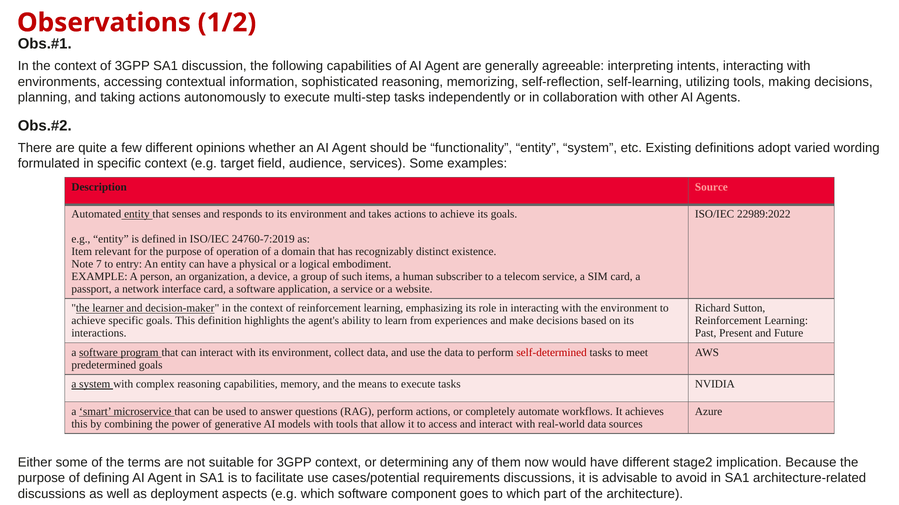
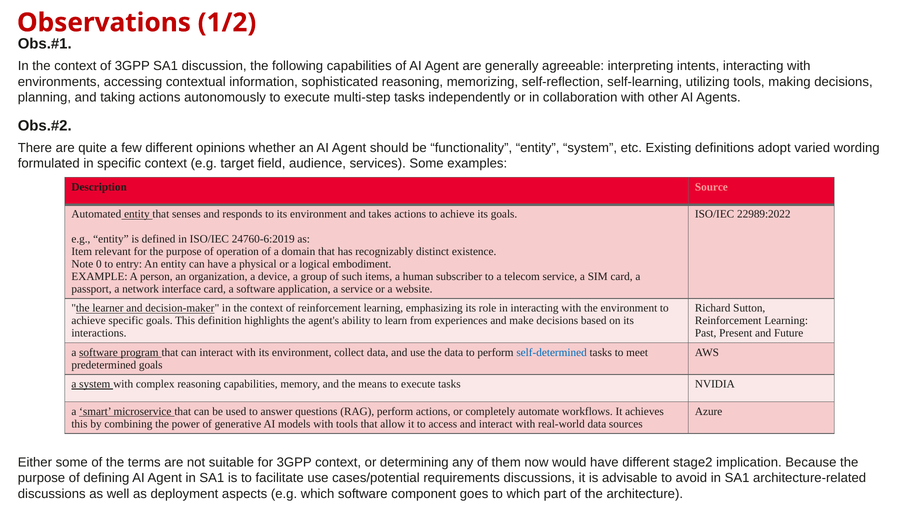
24760-7:2019: 24760-7:2019 -> 24760-6:2019 (263, 239)
7: 7 -> 0 (99, 264)
self-determined colour: red -> blue (552, 353)
